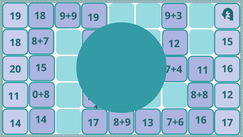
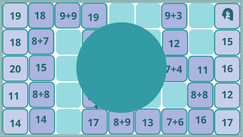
0+8: 0+8 -> 8+8 (41, 94)
